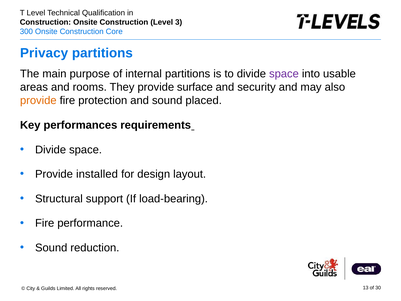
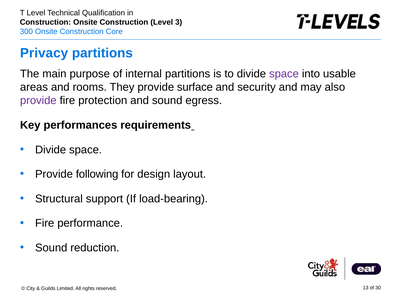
provide colour: orange -> purple (38, 101)
placed: placed -> egress (204, 101)
installed: installed -> following (97, 174)
